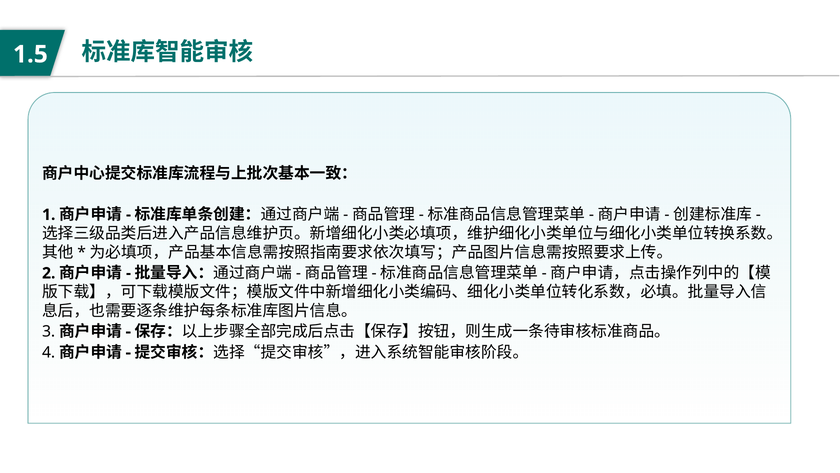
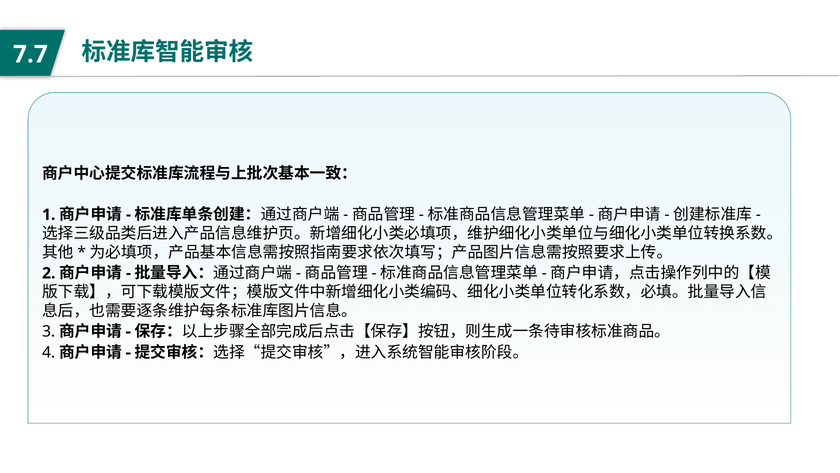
1.5: 1.5 -> 7.7 (30, 54)
